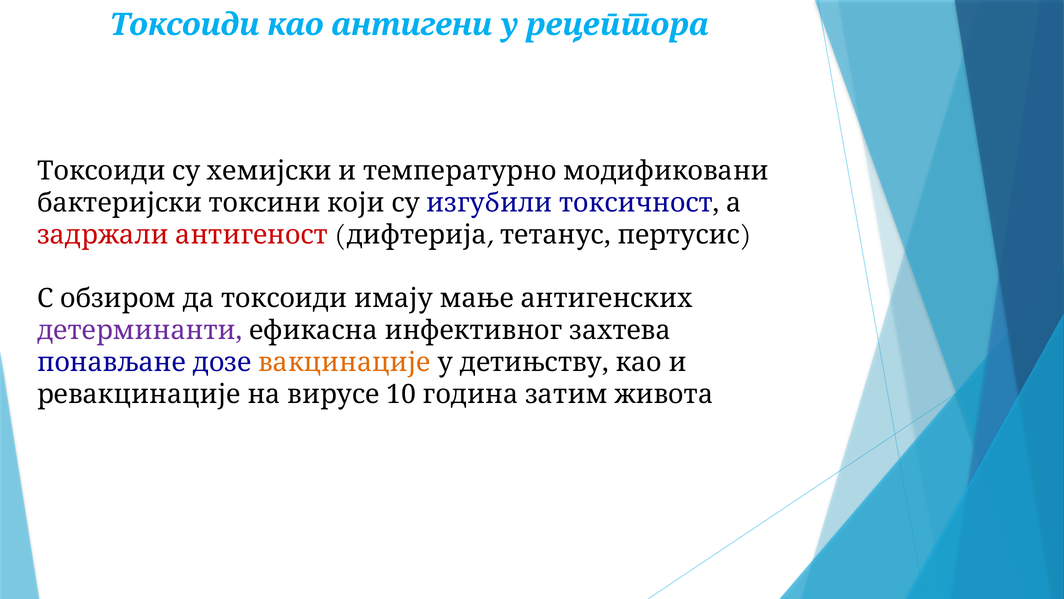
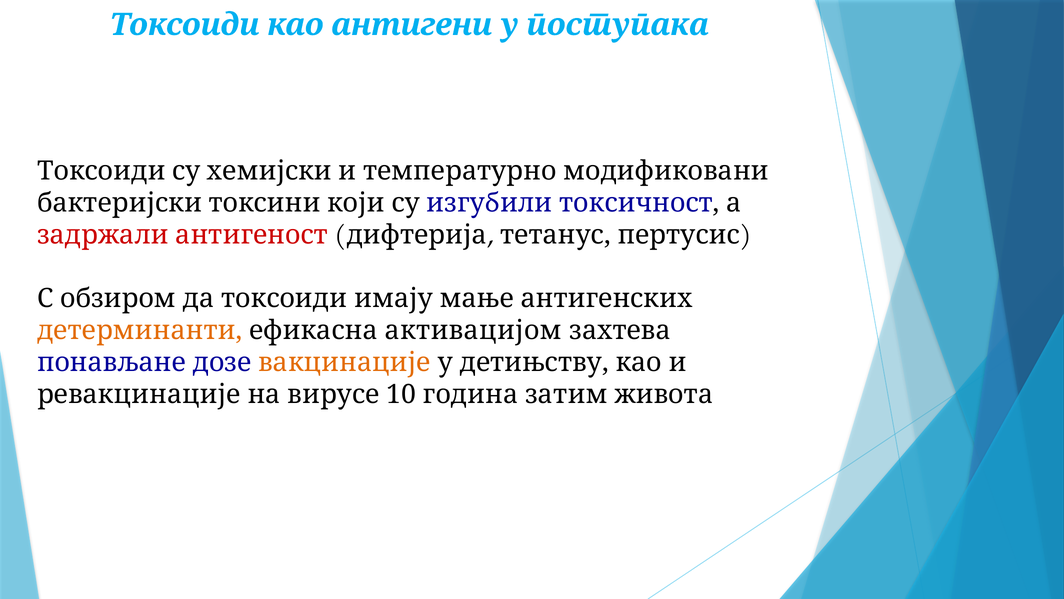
рецептора: рецептора -> поступака (617, 25)
детерминанти colour: purple -> orange (140, 330)
инфективног: инфективног -> активацијом (473, 330)
